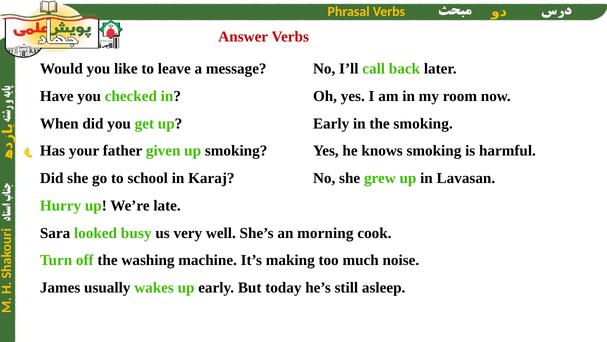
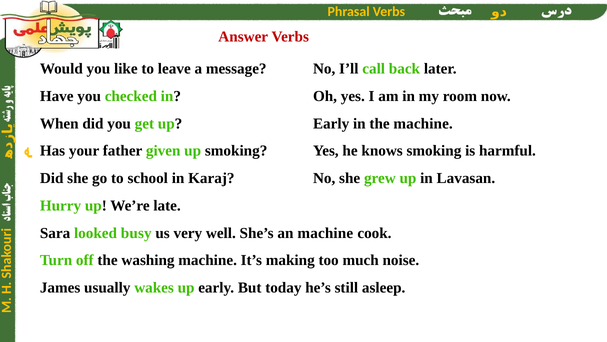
the smoking: smoking -> machine (423, 123)
an morning: morning -> machine (325, 233)
